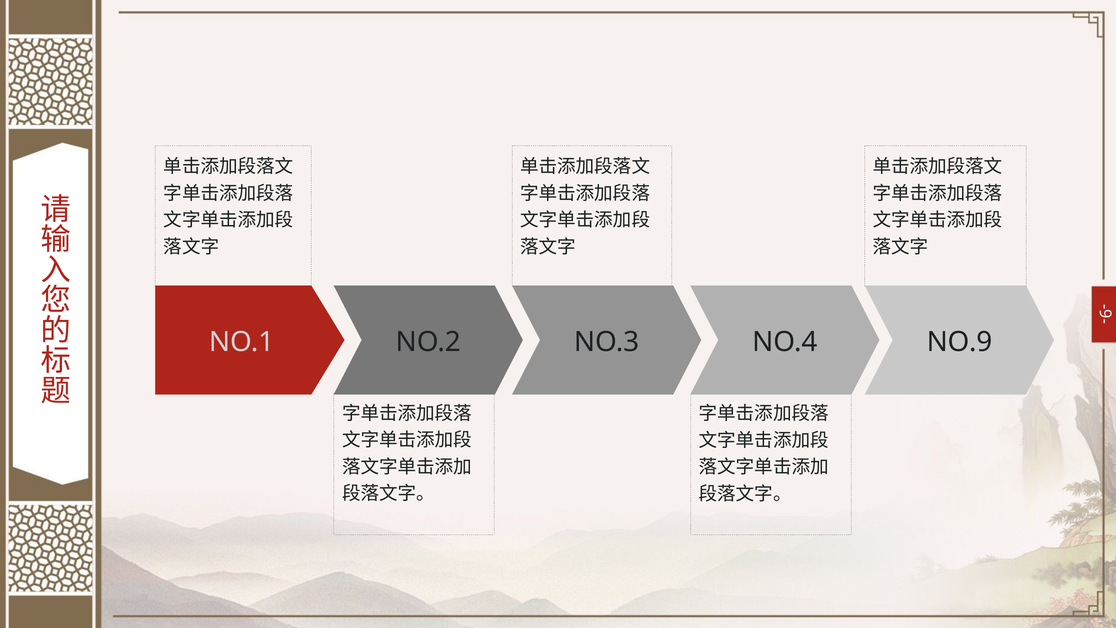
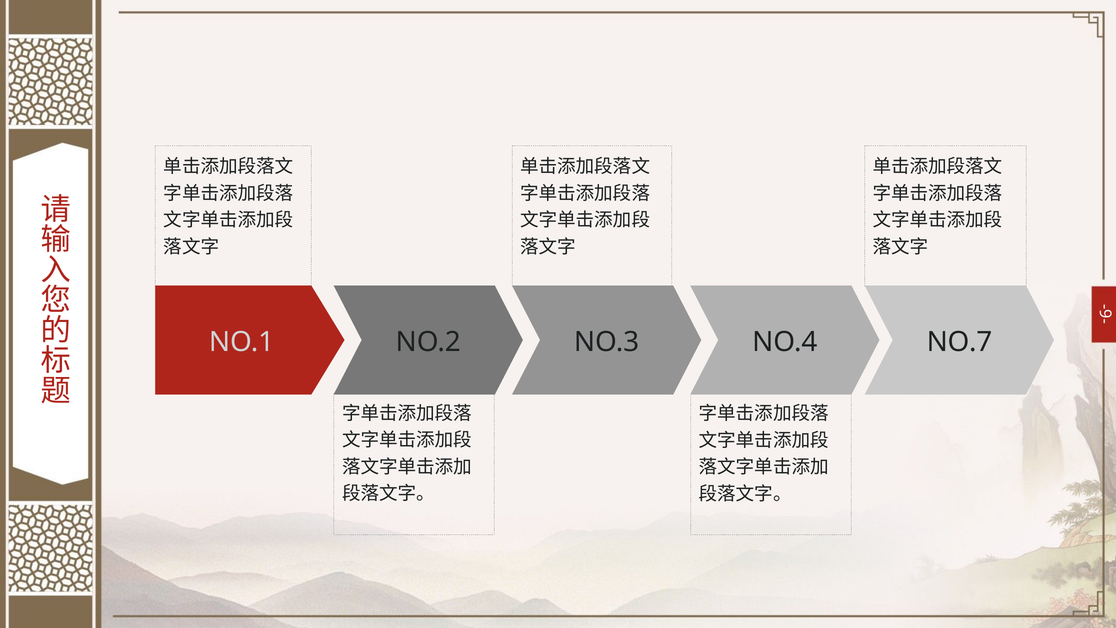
NO.9: NO.9 -> NO.7 (959, 342)
